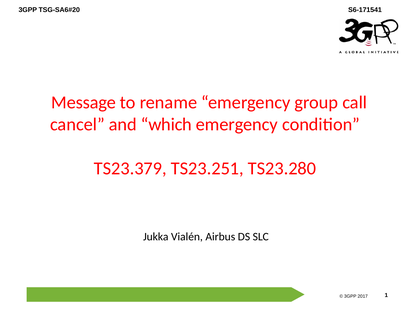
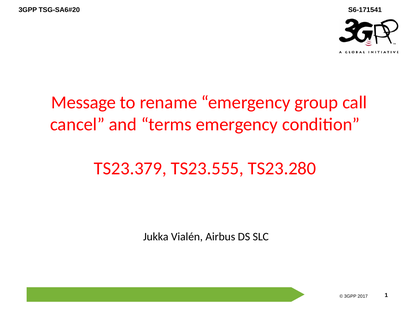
which: which -> terms (166, 124)
TS23.251: TS23.251 -> TS23.555 (207, 168)
